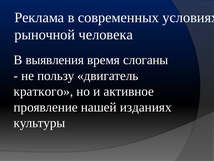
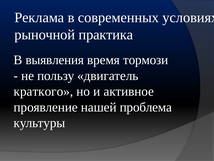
человека: человека -> практика (106, 35)
слоганы: слоганы -> тормози (146, 60)
изданиях: изданиях -> проблема (146, 107)
